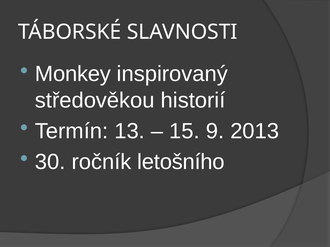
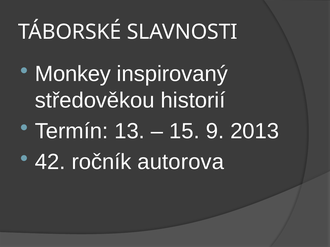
30: 30 -> 42 (50, 162)
letošního: letošního -> autorova (181, 162)
